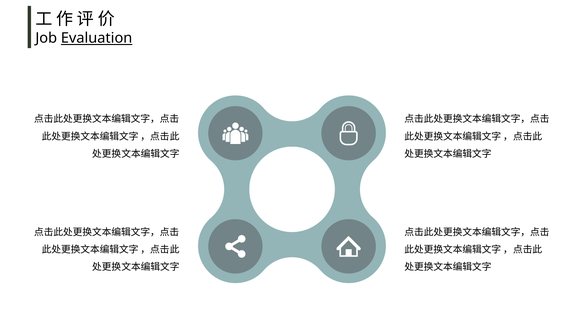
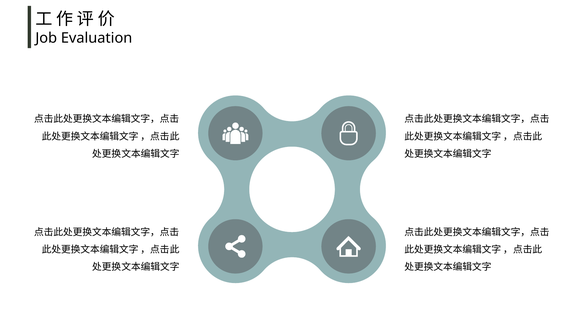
Evaluation underline: present -> none (97, 38)
